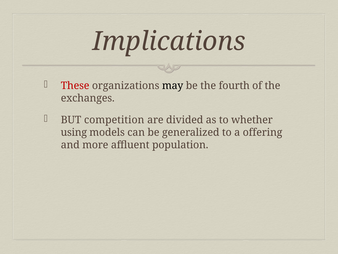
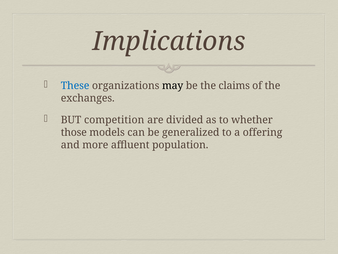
These colour: red -> blue (75, 86)
fourth: fourth -> claims (234, 86)
using: using -> those (74, 132)
